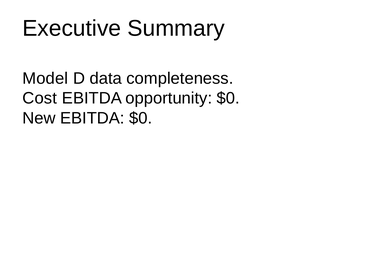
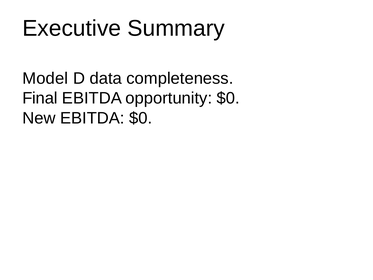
Cost: Cost -> Final (40, 98)
